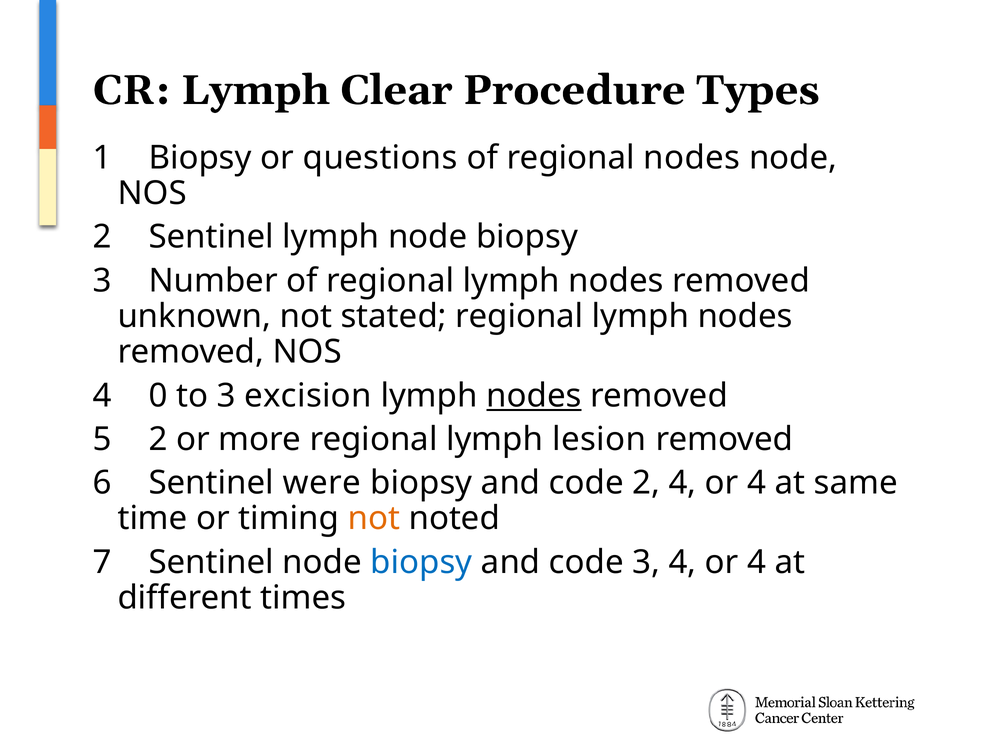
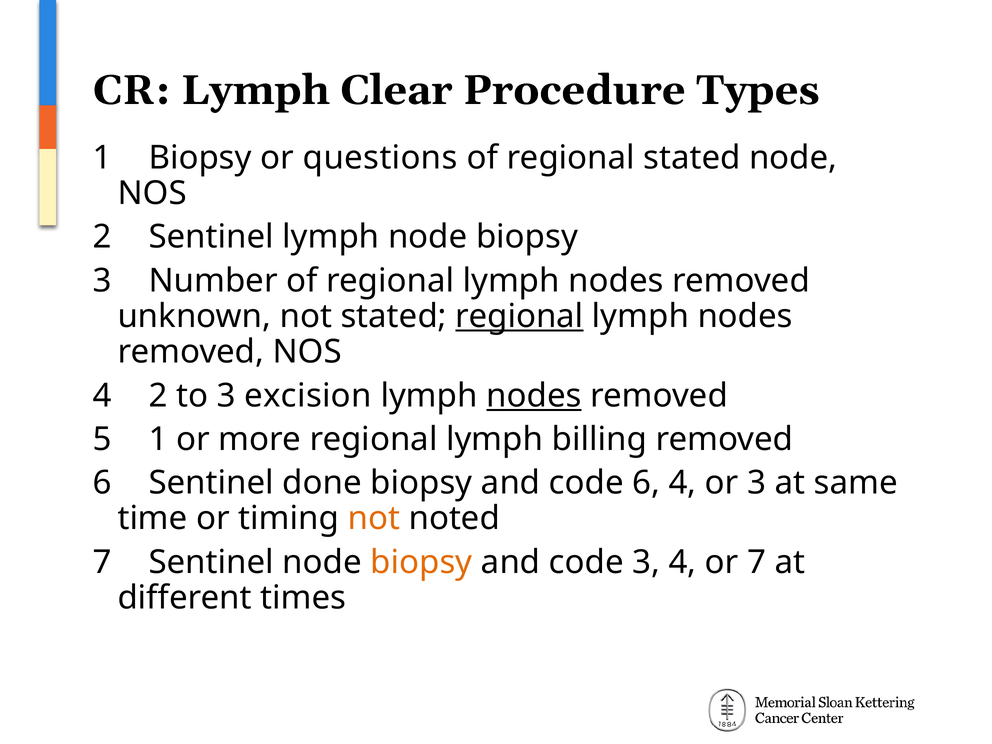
regional nodes: nodes -> stated (692, 158)
regional underline: none -> present (519, 316)
4 0: 0 -> 2 (158, 396)
5 2: 2 -> 1 (158, 439)
lesion: lesion -> billing (599, 439)
were: were -> done (322, 483)
code 2: 2 -> 6 (646, 483)
4: 4 -> 3 (757, 483)
biopsy colour: blue -> orange (421, 562)
3 4 or 4: 4 -> 7 (757, 562)
